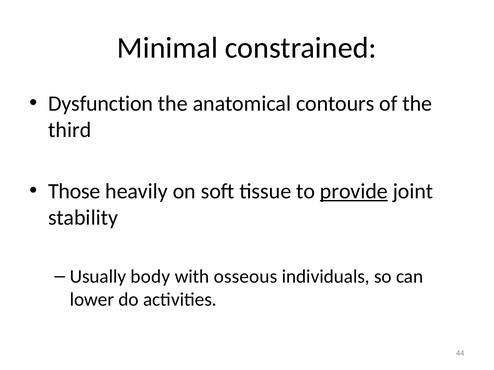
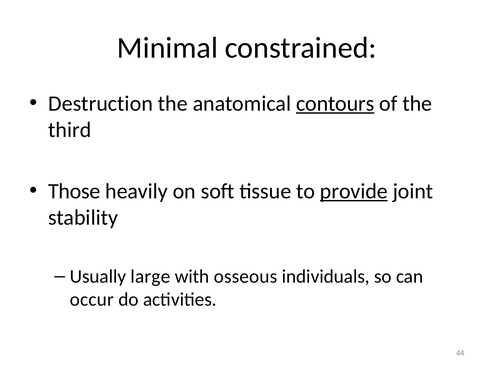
Dysfunction: Dysfunction -> Destruction (101, 104)
contours underline: none -> present (335, 104)
body: body -> large (150, 277)
lower: lower -> occur (92, 300)
